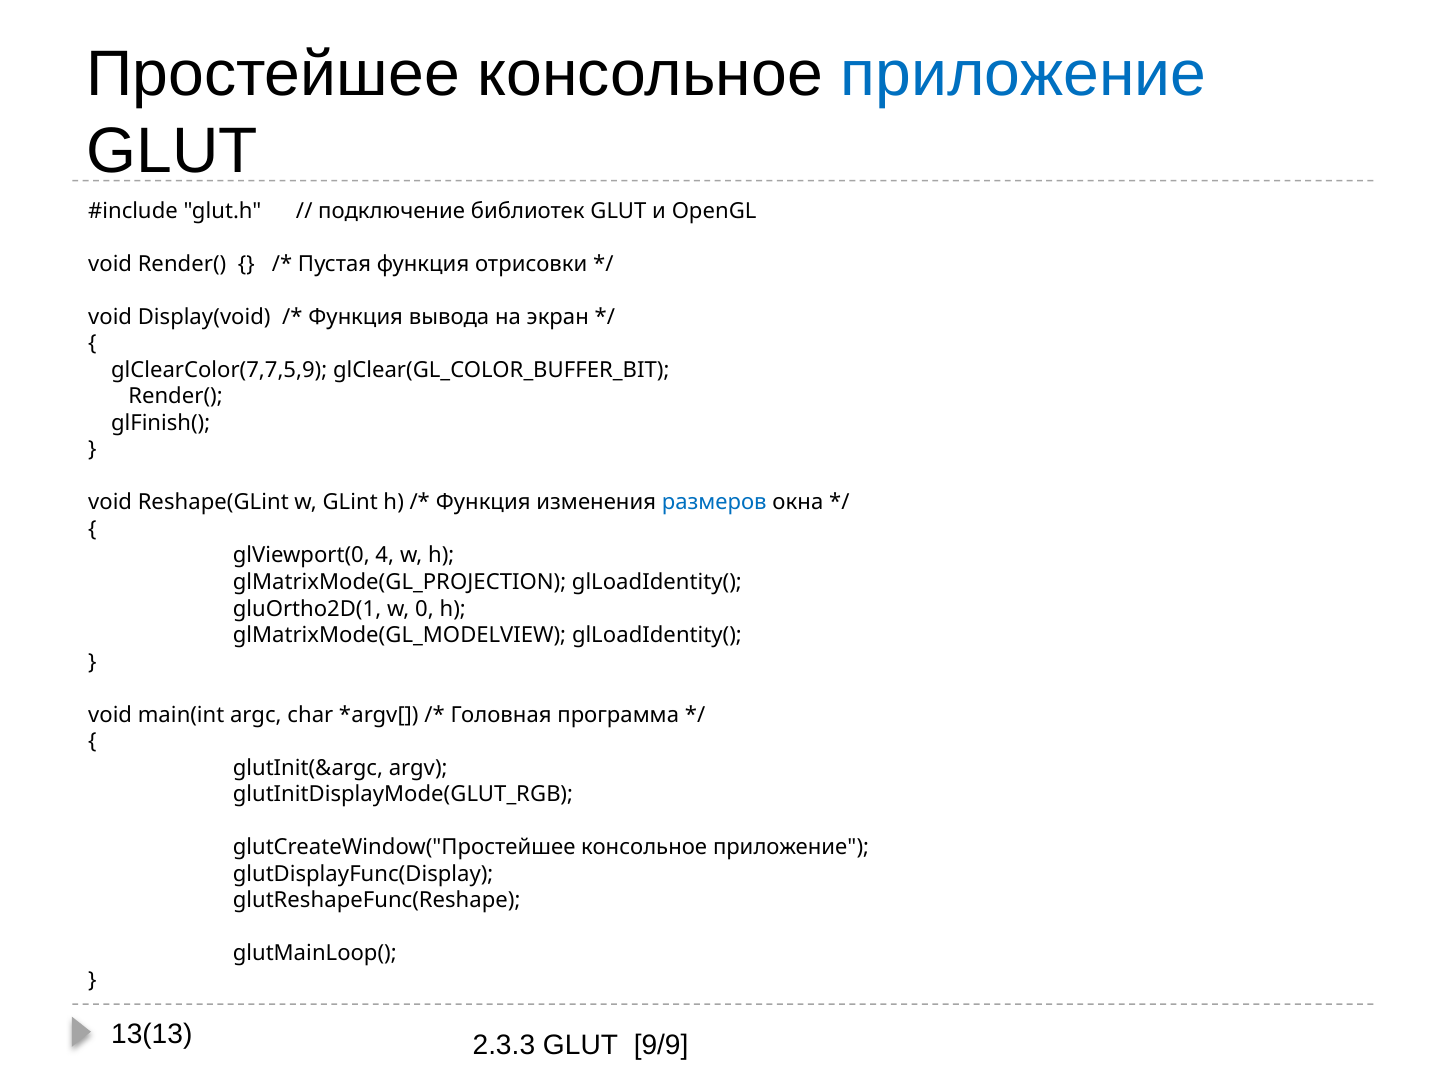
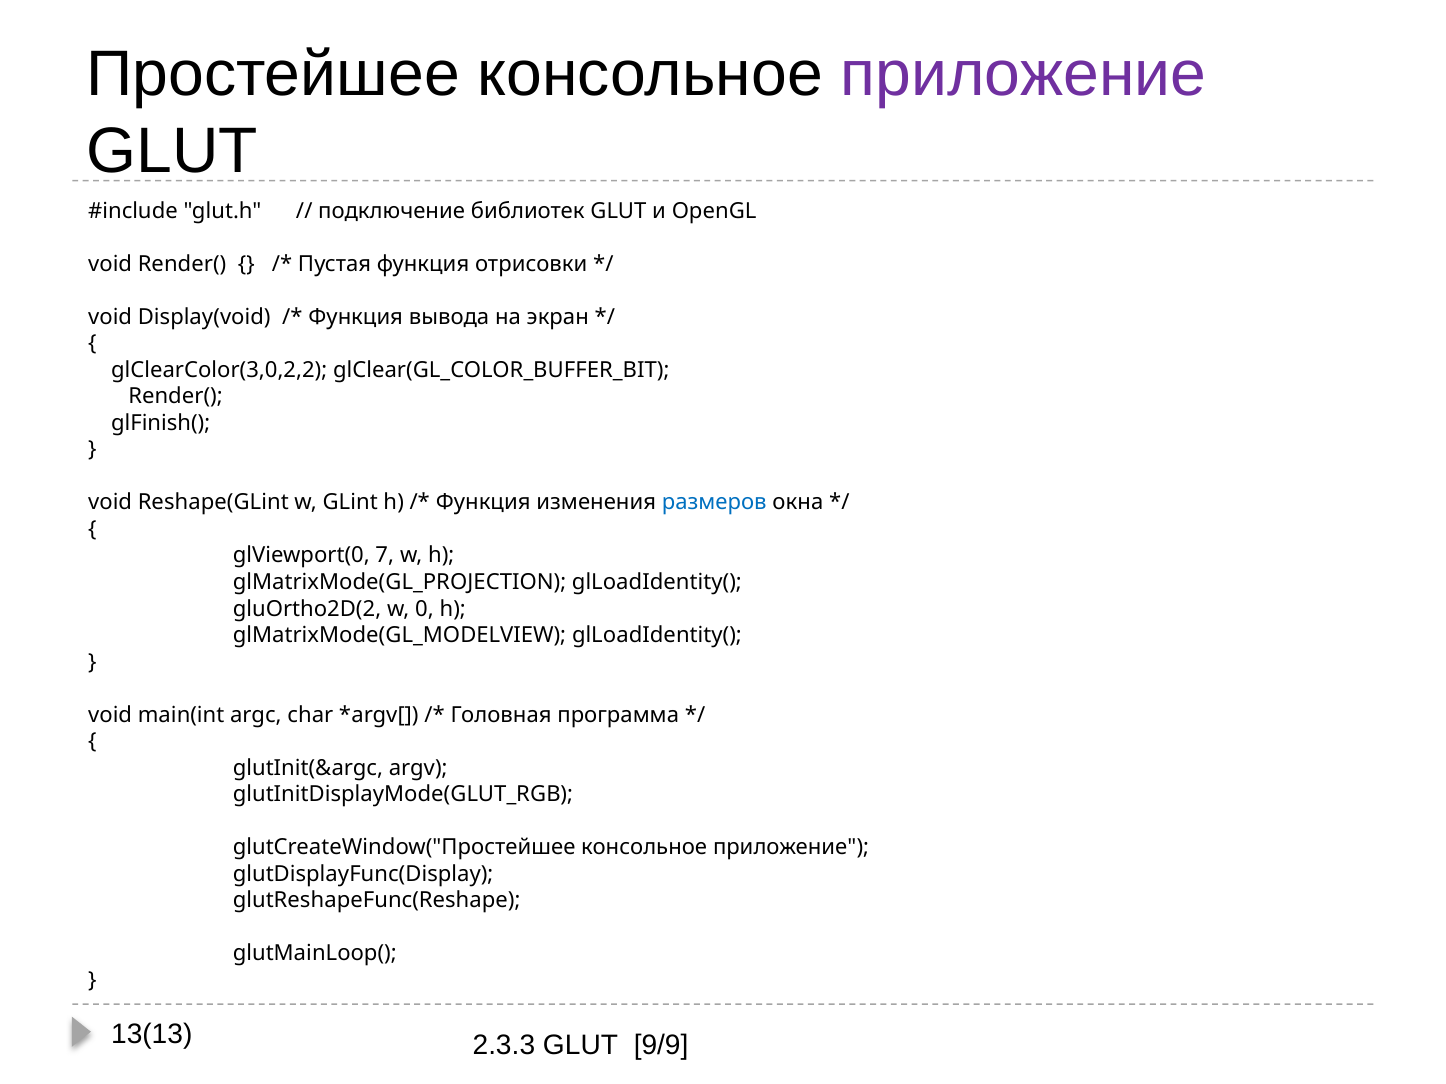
приложение colour: blue -> purple (1024, 74)
glClearColor(7,7,5,9: glClearColor(7,7,5,9 -> glClearColor(3,0,2,2 (219, 370)
4: 4 -> 7 (385, 556)
gluOrtho2D(1: gluOrtho2D(1 -> gluOrtho2D(2 (307, 609)
